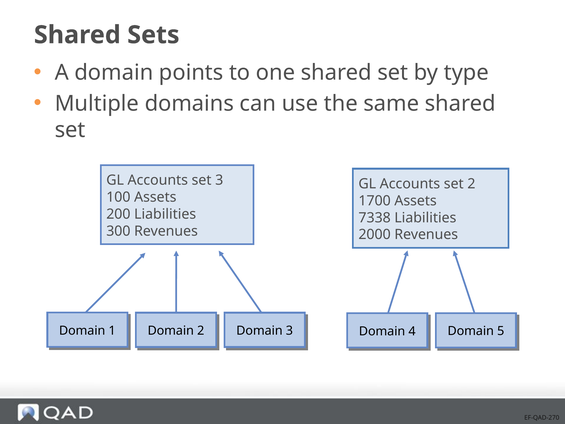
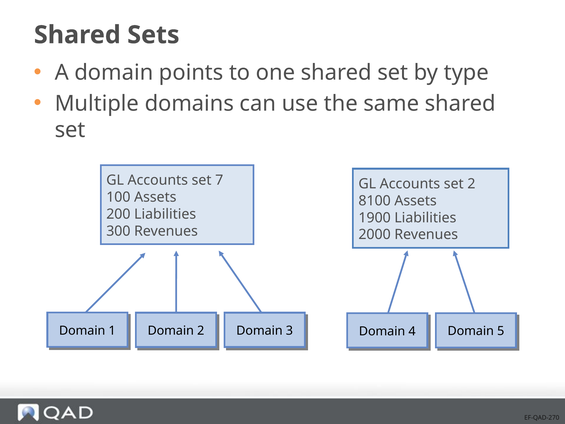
set 3: 3 -> 7 (219, 180)
1700: 1700 -> 8100 (375, 201)
7338: 7338 -> 1900 (375, 218)
